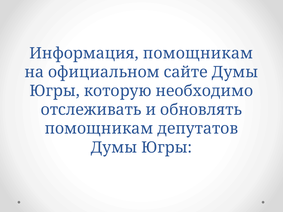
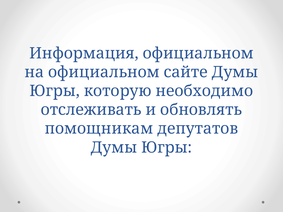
Информация помощникам: помощникам -> официальном (198, 53)
